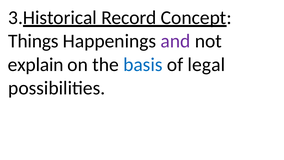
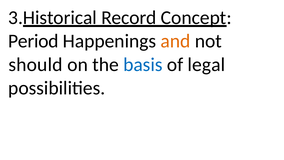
Things: Things -> Period (33, 41)
and colour: purple -> orange (176, 41)
explain: explain -> should (35, 64)
